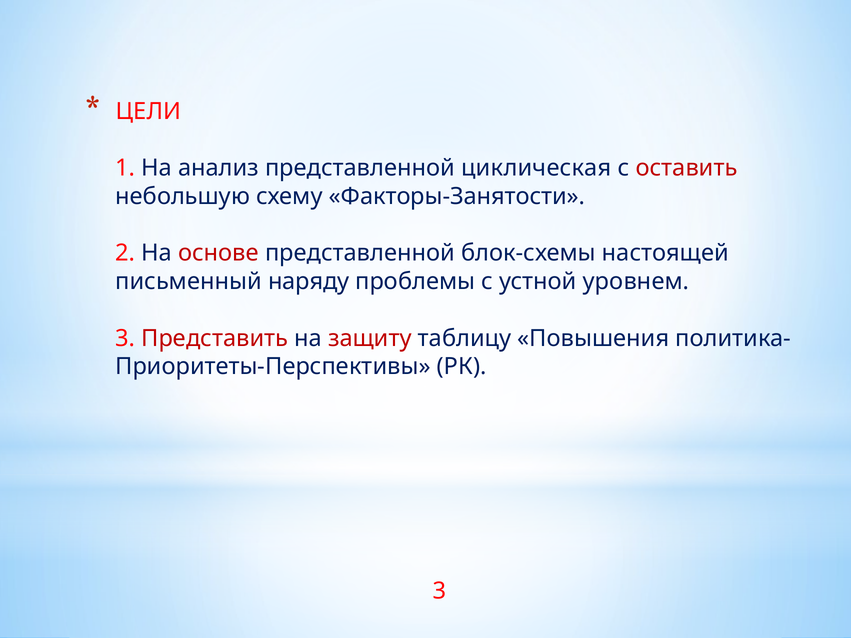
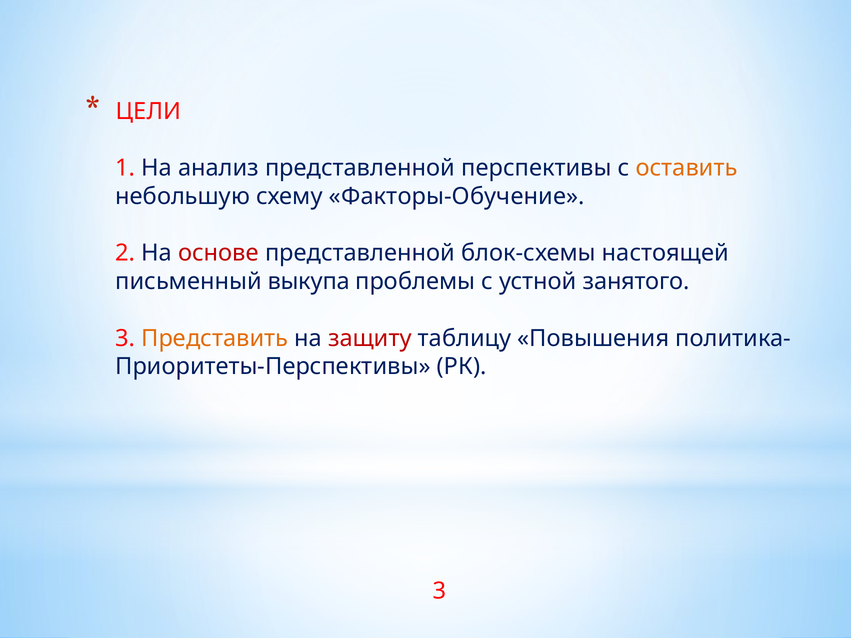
циклическая: циклическая -> перспективы (536, 168)
оставить colour: red -> orange (687, 168)
Факторы-Занятости: Факторы-Занятости -> Факторы-Обучение (457, 197)
наряду: наряду -> выкупа (309, 282)
уровнем: уровнем -> занятого (636, 282)
Представить colour: red -> orange (215, 338)
